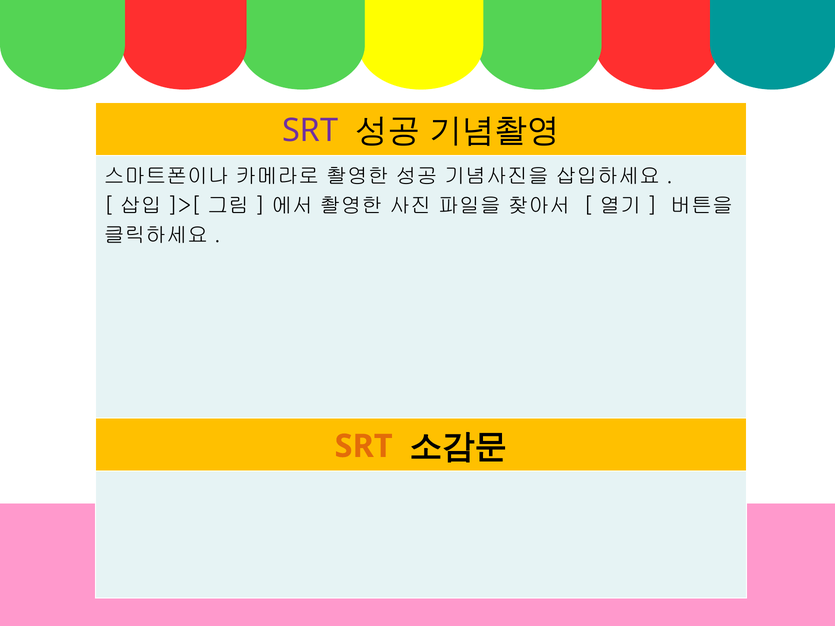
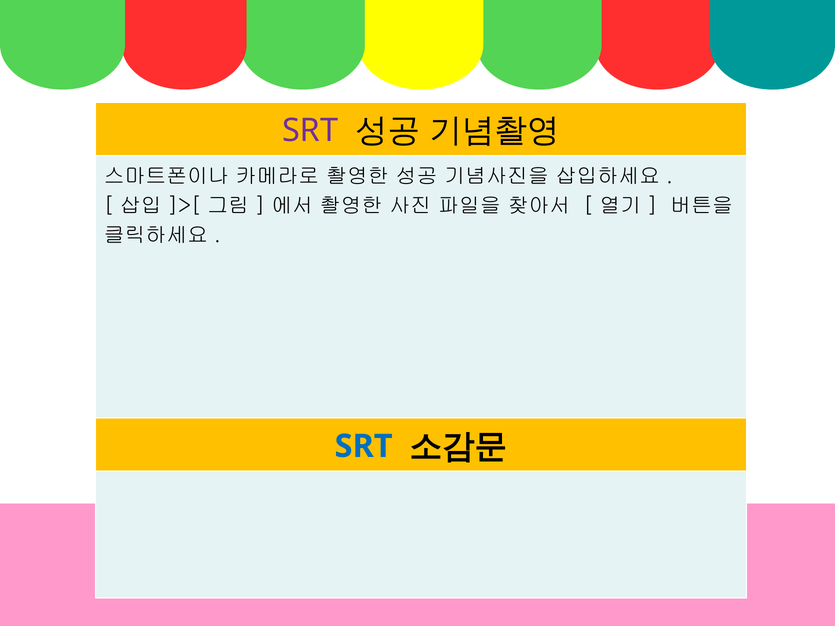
SRT colour: orange -> blue (364, 446)
